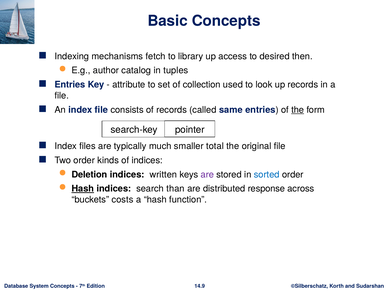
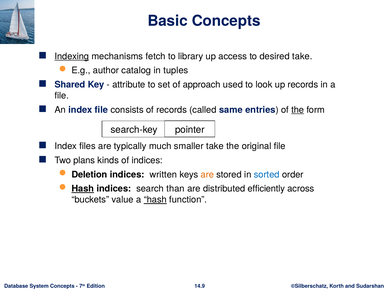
Indexing underline: none -> present (72, 56)
desired then: then -> take (302, 56)
Entries: Entries -> Shared (70, 85)
collection: collection -> approach (202, 85)
smaller total: total -> take (215, 146)
Two order: order -> plans (84, 160)
are colour: purple -> orange (207, 174)
response: response -> efficiently (266, 189)
costs: costs -> value (123, 200)
hash underline: none -> present (155, 200)
